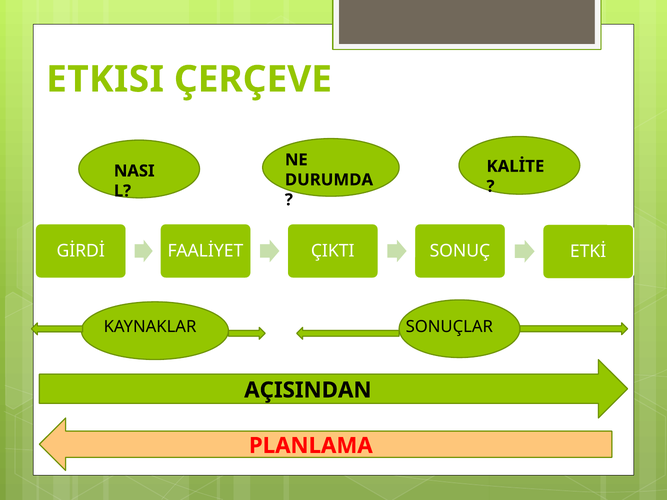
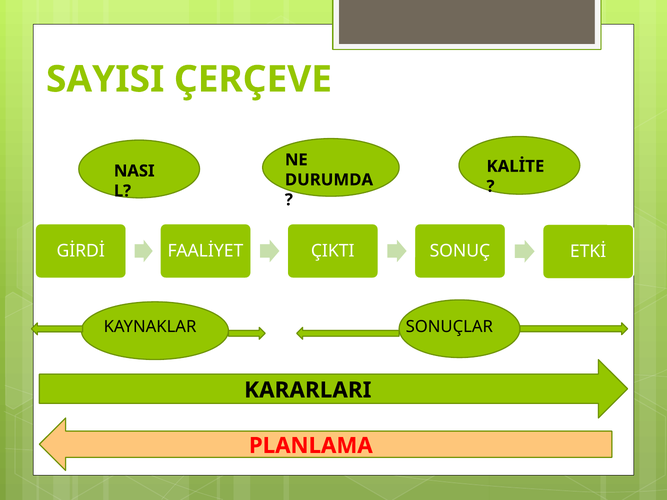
ETKISI: ETKISI -> SAYISI (105, 79)
AÇISINDAN: AÇISINDAN -> KARARLARI (308, 390)
